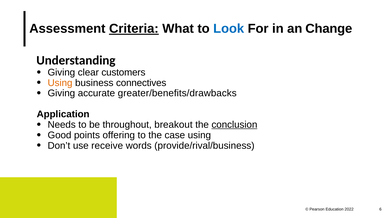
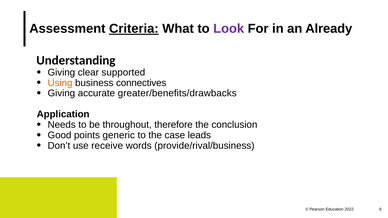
Look colour: blue -> purple (229, 29)
Change: Change -> Already (329, 29)
customers: customers -> supported (123, 72)
breakout: breakout -> therefore (174, 125)
conclusion underline: present -> none (234, 125)
offering: offering -> generic (119, 135)
case using: using -> leads (199, 135)
